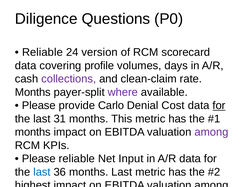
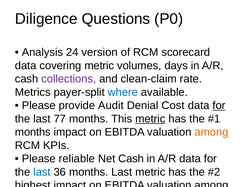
Reliable: Reliable -> Analysis (42, 52)
covering profile: profile -> metric (99, 65)
Months: Months -> Metrics (33, 92)
where colour: purple -> blue (123, 92)
Carlo: Carlo -> Audit (111, 105)
31: 31 -> 77 (60, 119)
metric underline: none -> present (150, 119)
among colour: purple -> orange (211, 132)
Net Input: Input -> Cash (131, 158)
